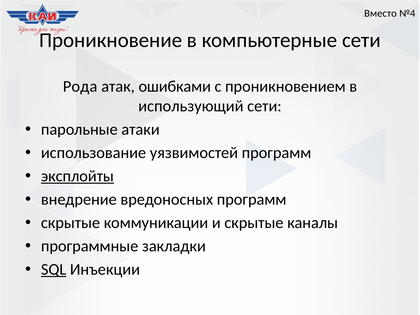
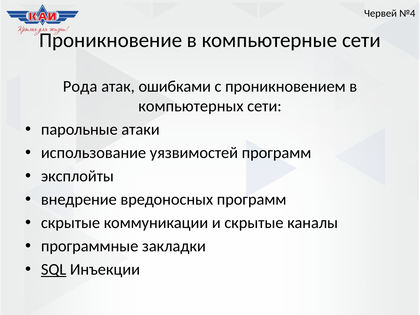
Вместо: Вместо -> Червей (381, 13)
использующий: использующий -> компьютерных (191, 106)
эксплойты underline: present -> none (77, 176)
